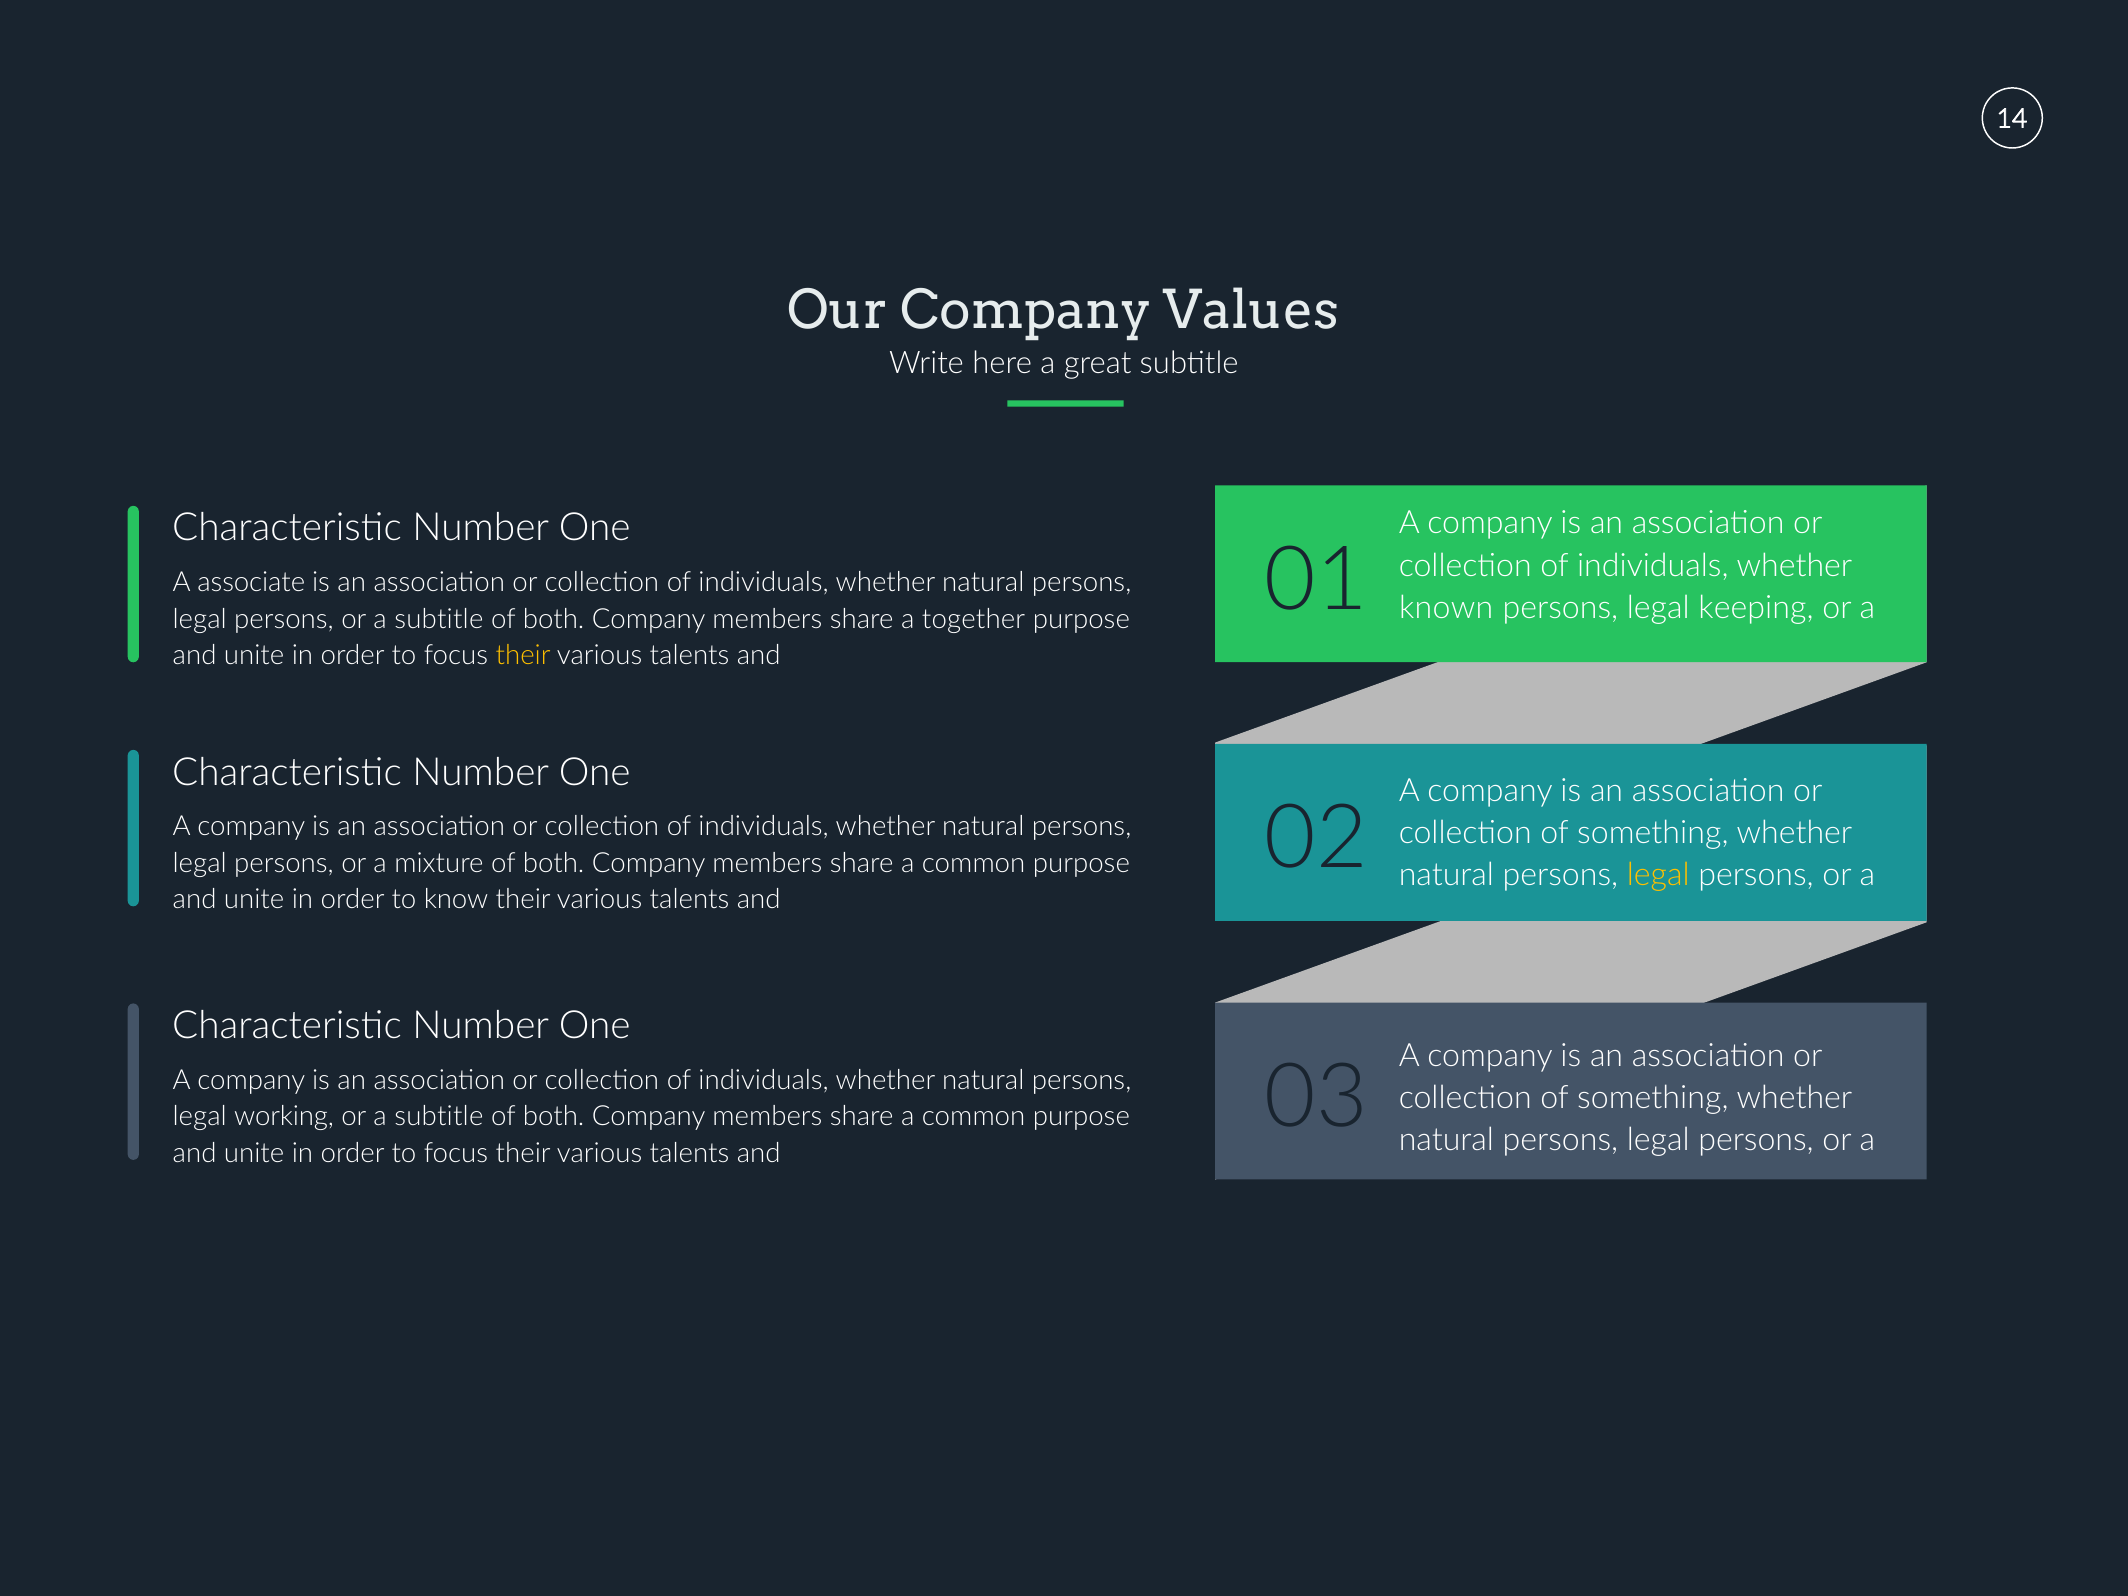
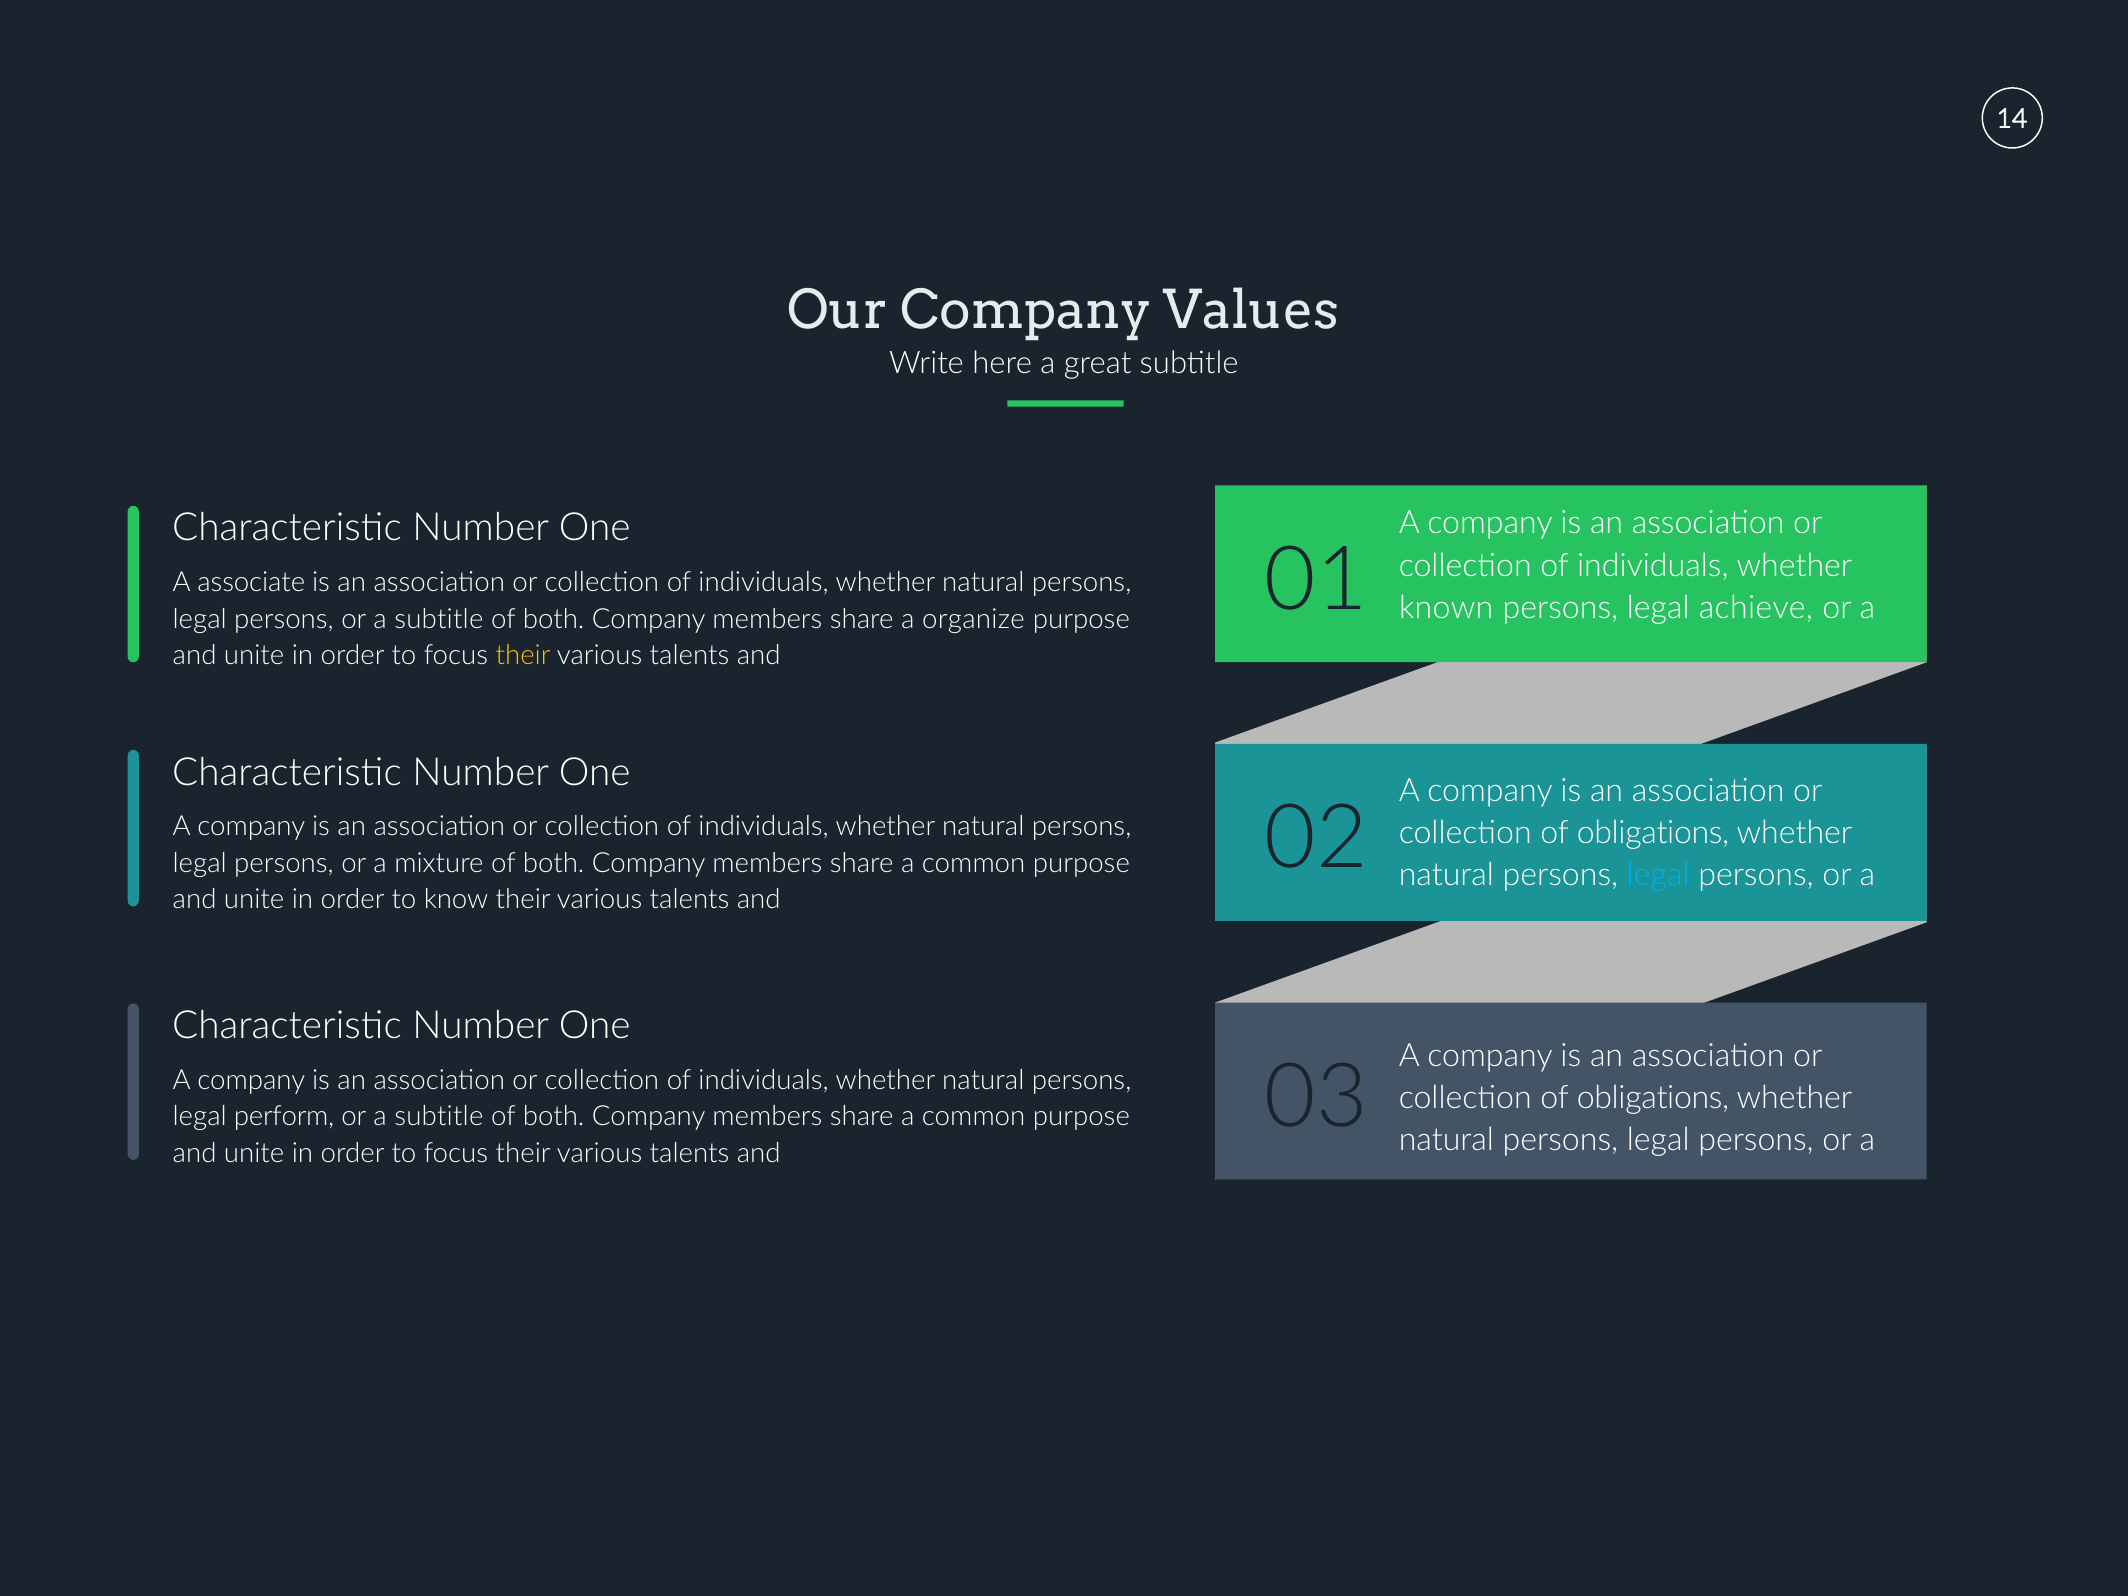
keeping: keeping -> achieve (1756, 608)
together: together -> organize (974, 619)
something: something -> obligations (1653, 833)
legal colour: yellow -> light blue (1658, 875)
something: something -> obligations (1653, 1098)
working: working -> perform (284, 1117)
